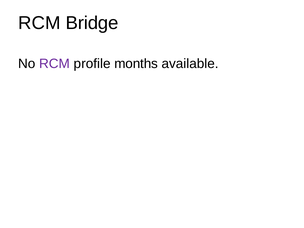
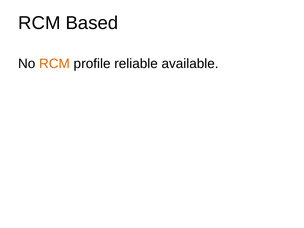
Bridge: Bridge -> Based (92, 23)
RCM colour: purple -> orange (55, 64)
months: months -> reliable (136, 64)
